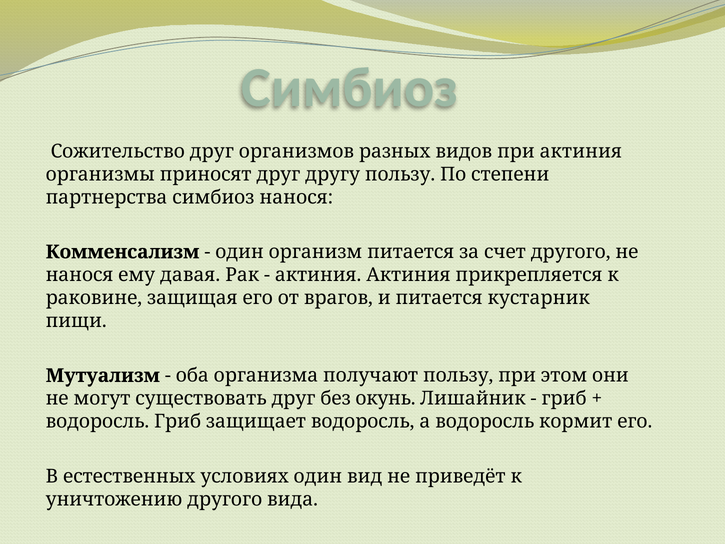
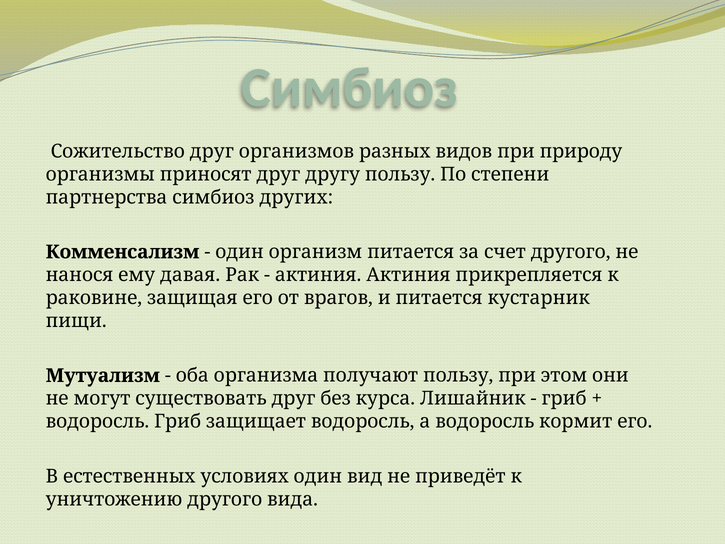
при актиния: актиния -> природу (581, 151)
симбиоз нанося: нанося -> других (296, 197)
окунь: окунь -> курса (385, 398)
